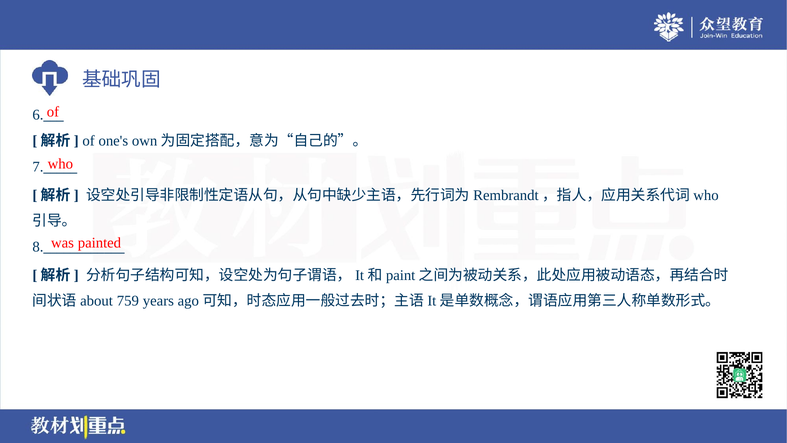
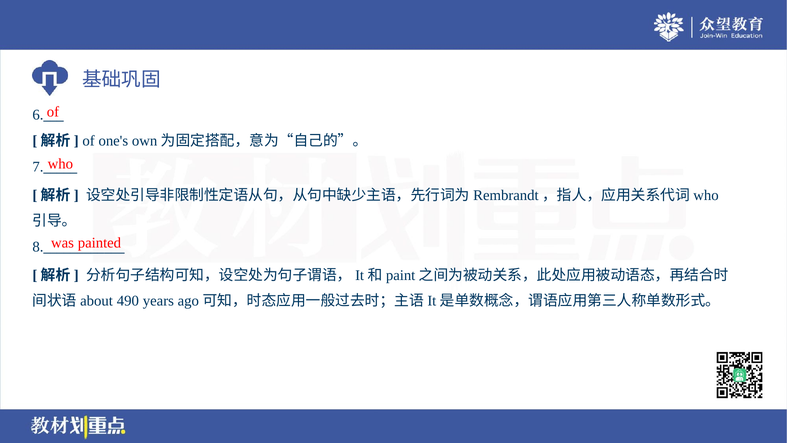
759: 759 -> 490 (128, 300)
